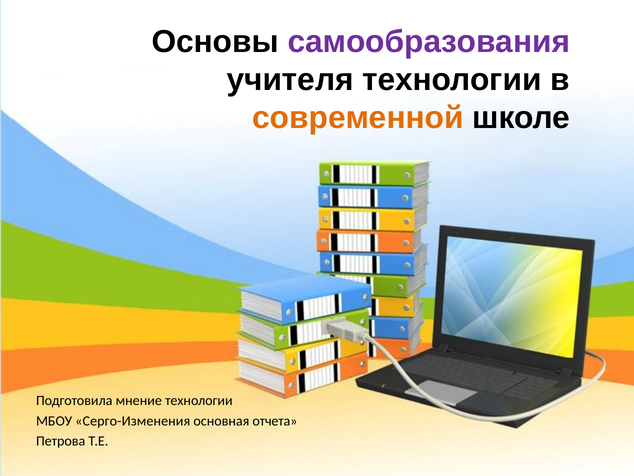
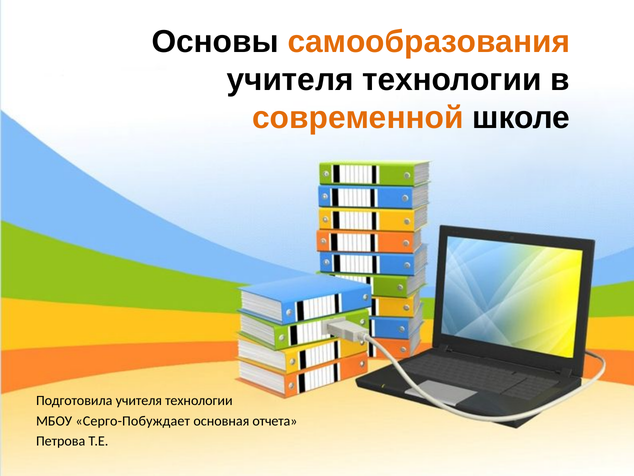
самообразования colour: purple -> orange (429, 42)
Подготовила мнение: мнение -> учителя (139, 400)
Серго-Изменения: Серго-Изменения -> Серго-Побуждает (133, 420)
